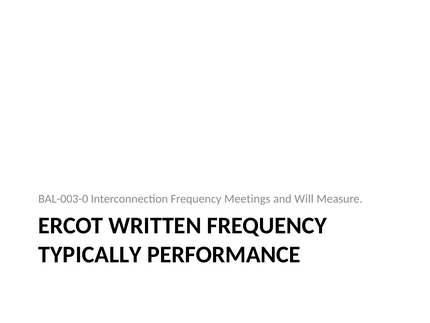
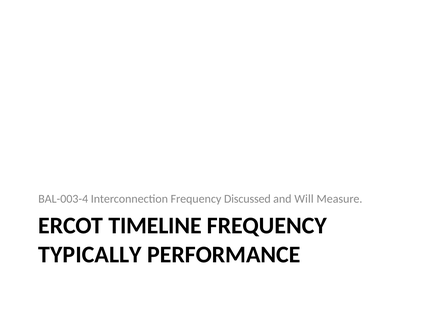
BAL-003-0: BAL-003-0 -> BAL-003-4 (63, 199)
Meetings: Meetings -> Discussed (247, 199)
WRITTEN: WRITTEN -> TIMELINE (155, 225)
